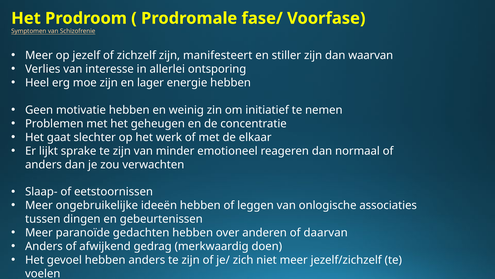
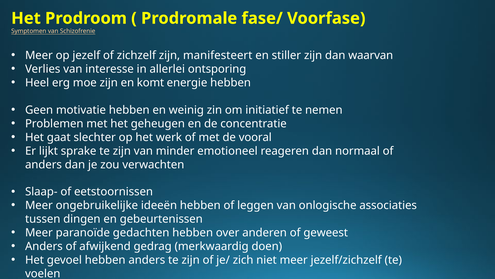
lager: lager -> komt (150, 83)
elkaar: elkaar -> vooral (255, 137)
daarvan: daarvan -> geweest (326, 232)
